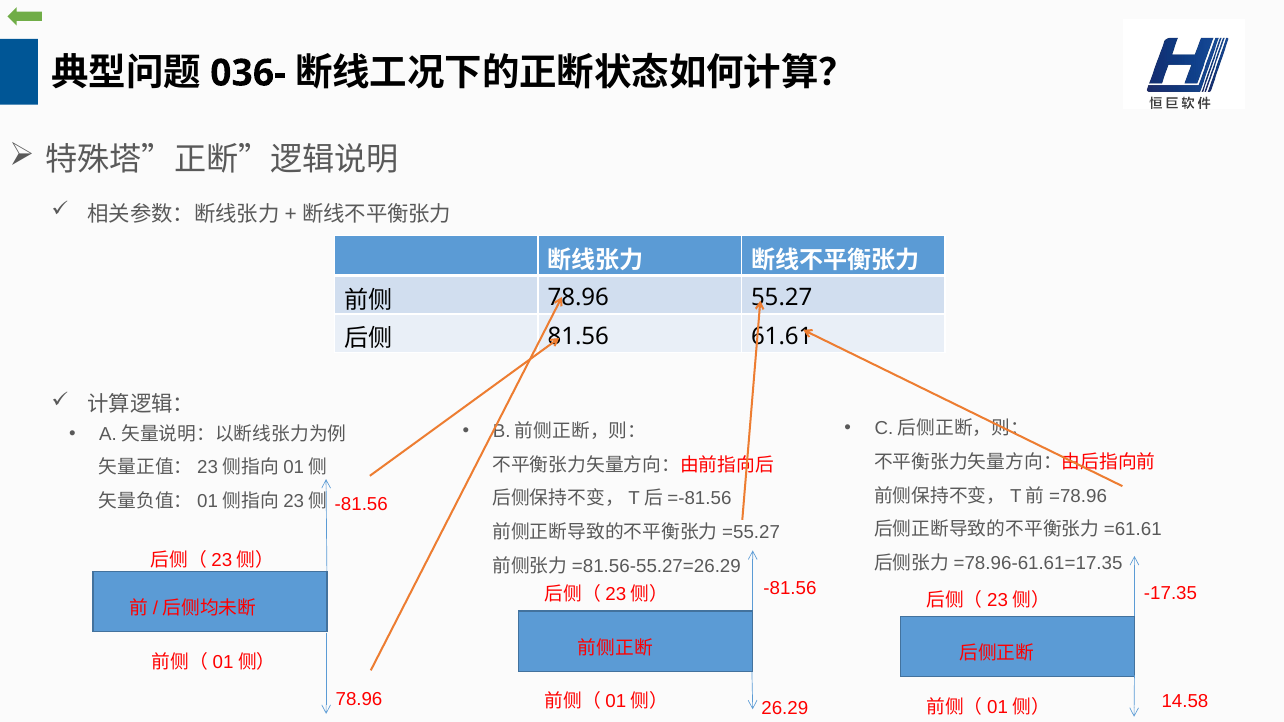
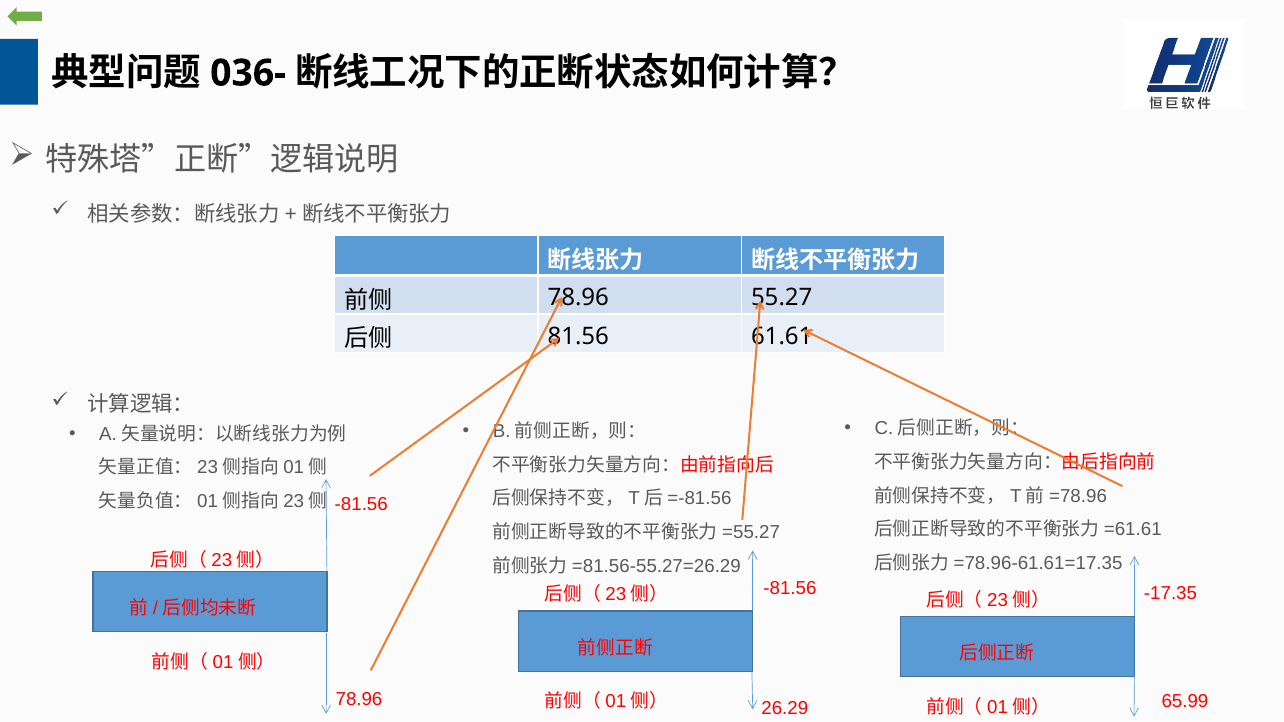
14.58: 14.58 -> 65.99 (1185, 702)
